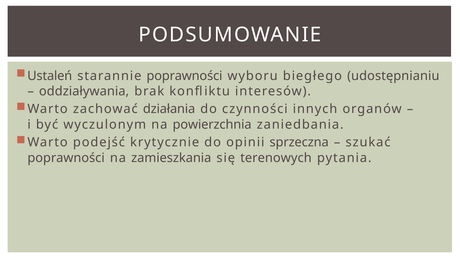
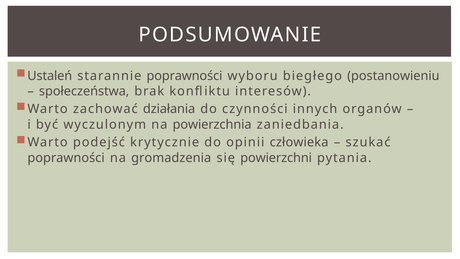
udostępnianiu: udostępnianiu -> postanowieniu (393, 76)
oddziaływania: oddziaływania -> społeczeństwa (84, 91)
sprzeczna: sprzeczna -> człowieka (299, 142)
zamieszkania: zamieszkania -> gromadzenia (171, 158)
terenowych: terenowych -> powierzchni (276, 158)
